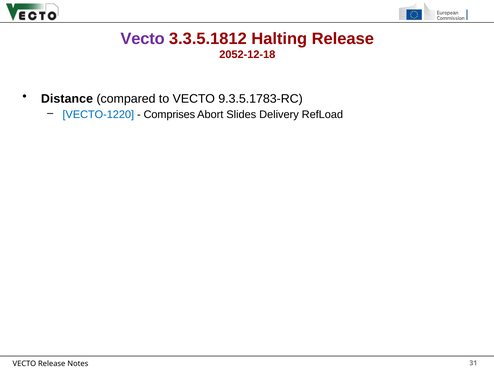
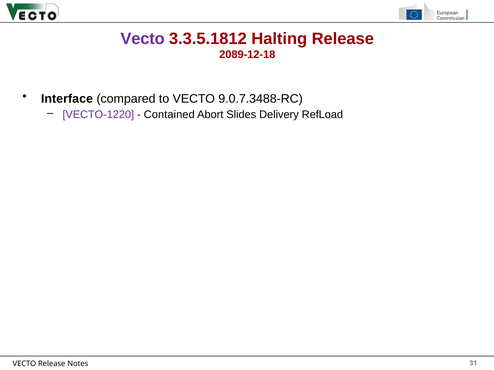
2052-12-18: 2052-12-18 -> 2089-12-18 (247, 55)
Distance: Distance -> Interface (67, 99)
9.3.5.1783-RC: 9.3.5.1783-RC -> 9.0.7.3488-RC (261, 99)
VECTO-1220 colour: blue -> purple (98, 115)
Comprises: Comprises -> Contained (169, 115)
